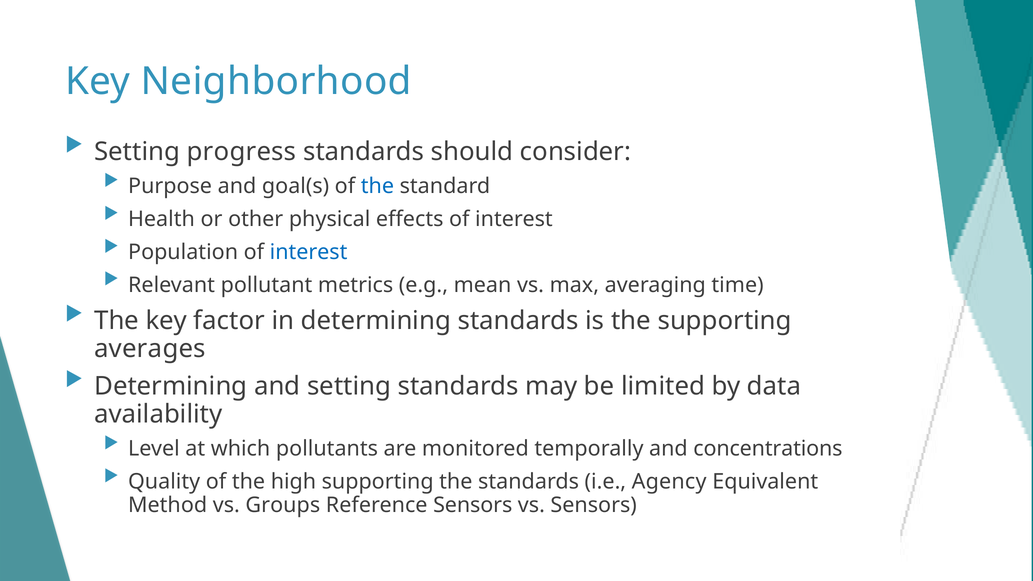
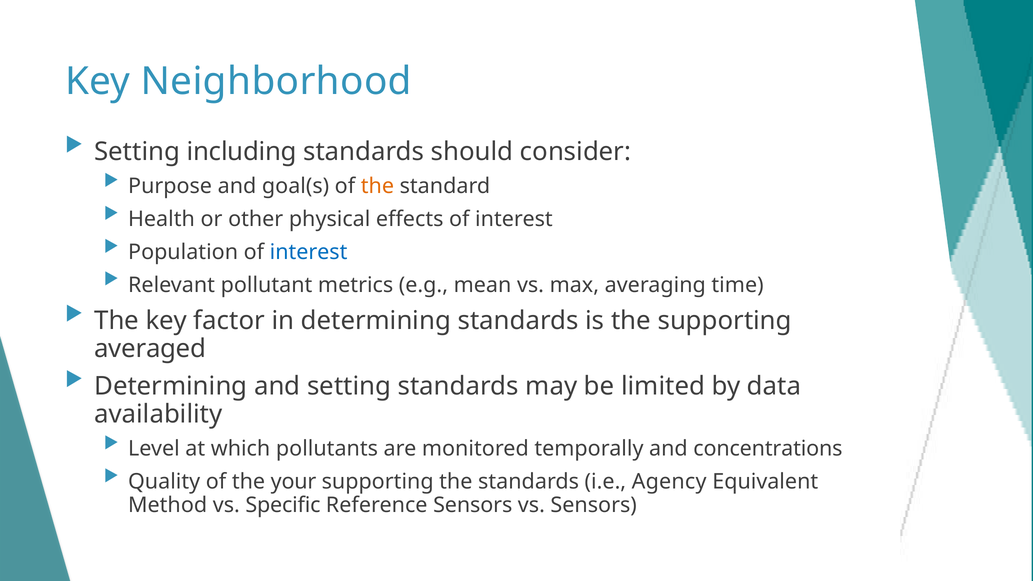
progress: progress -> including (242, 152)
the colour: blue -> orange (377, 186)
averages: averages -> averaged (150, 349)
high: high -> your (294, 482)
Groups: Groups -> Specific (283, 505)
